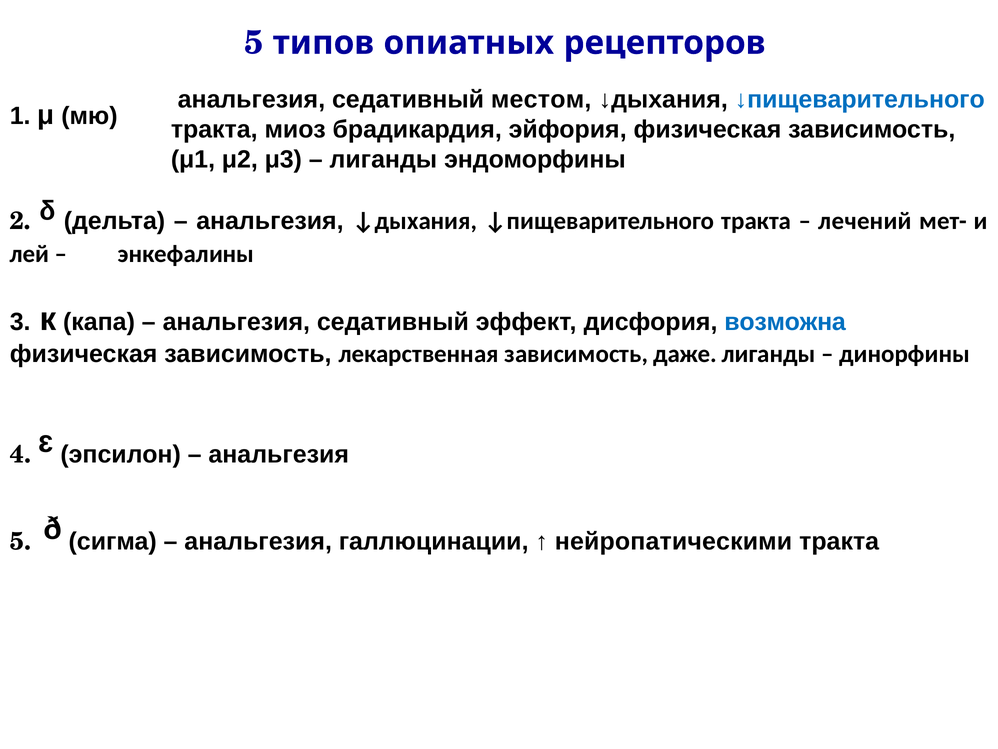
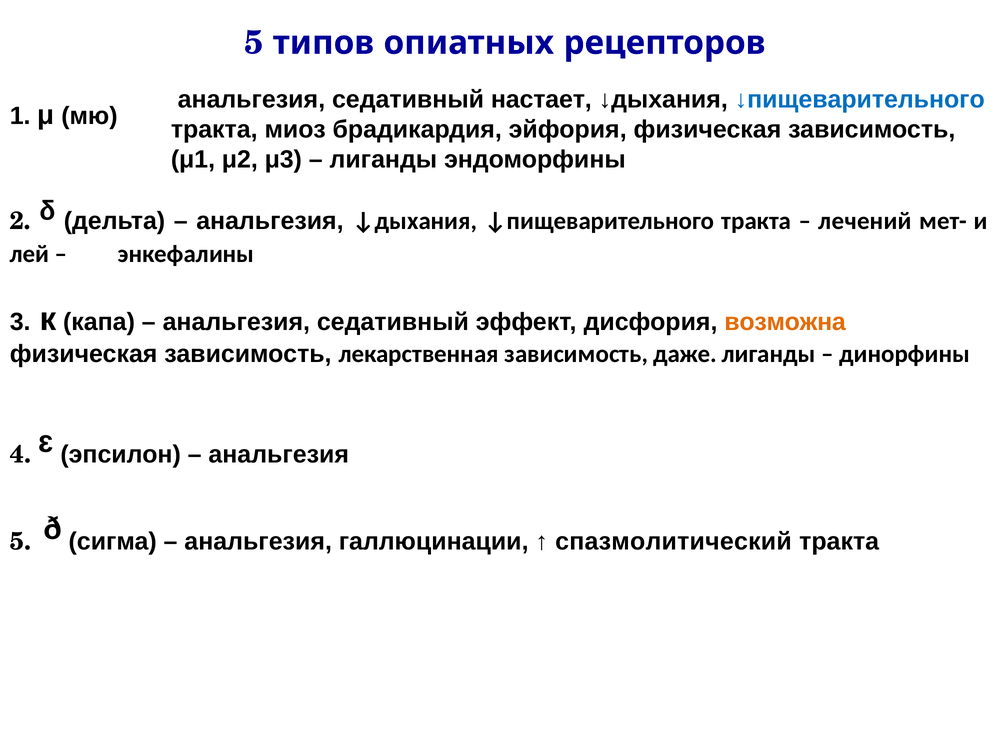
местом: местом -> настает (541, 100)
возможна colour: blue -> orange (785, 322)
нейропатическими: нейропатическими -> спазмолитический (673, 541)
